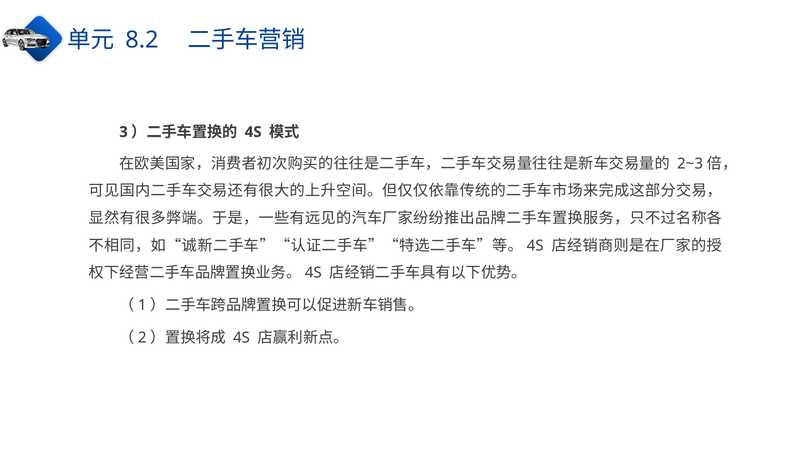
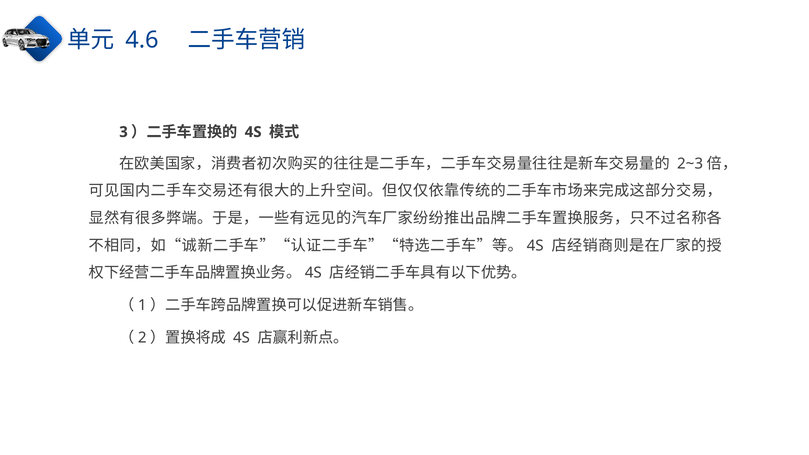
8.2: 8.2 -> 4.6 (142, 40)
